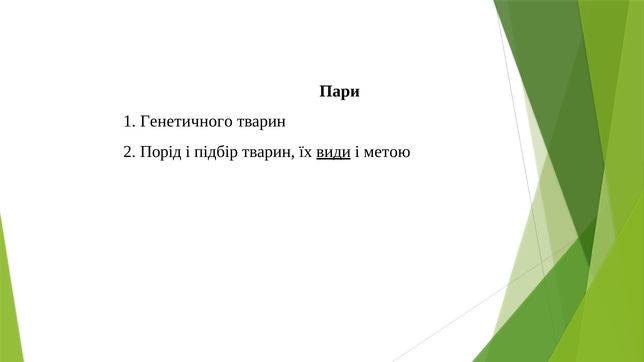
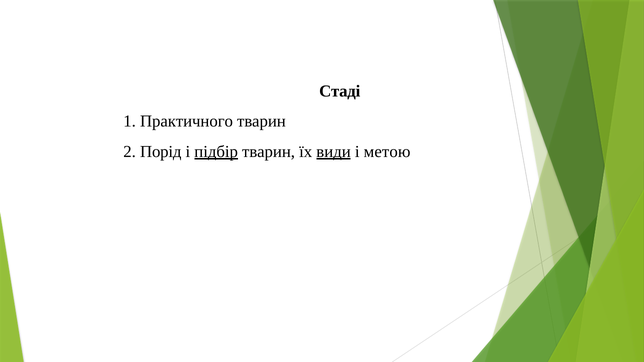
Пари: Пари -> Стаді (340, 91)
Генетичного: Генетичного -> Практичного (187, 121)
підбір underline: none -> present (216, 152)
